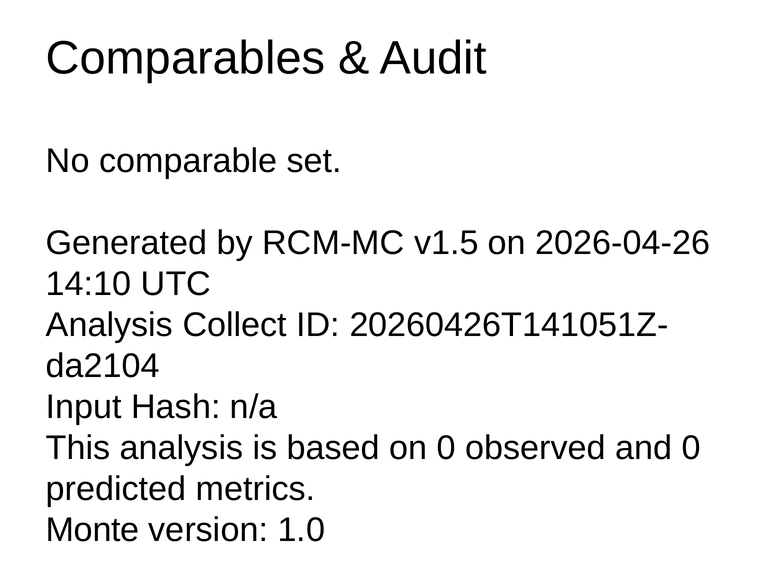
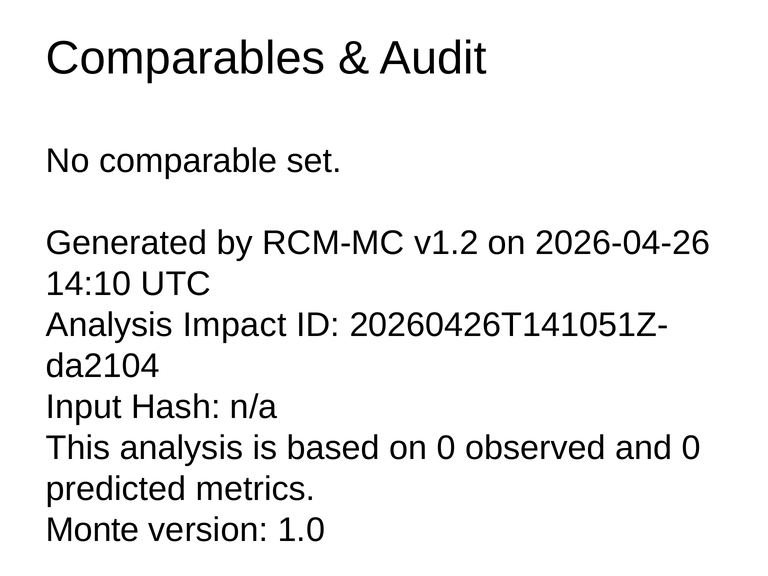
v1.5: v1.5 -> v1.2 (446, 243)
Collect: Collect -> Impact (235, 325)
